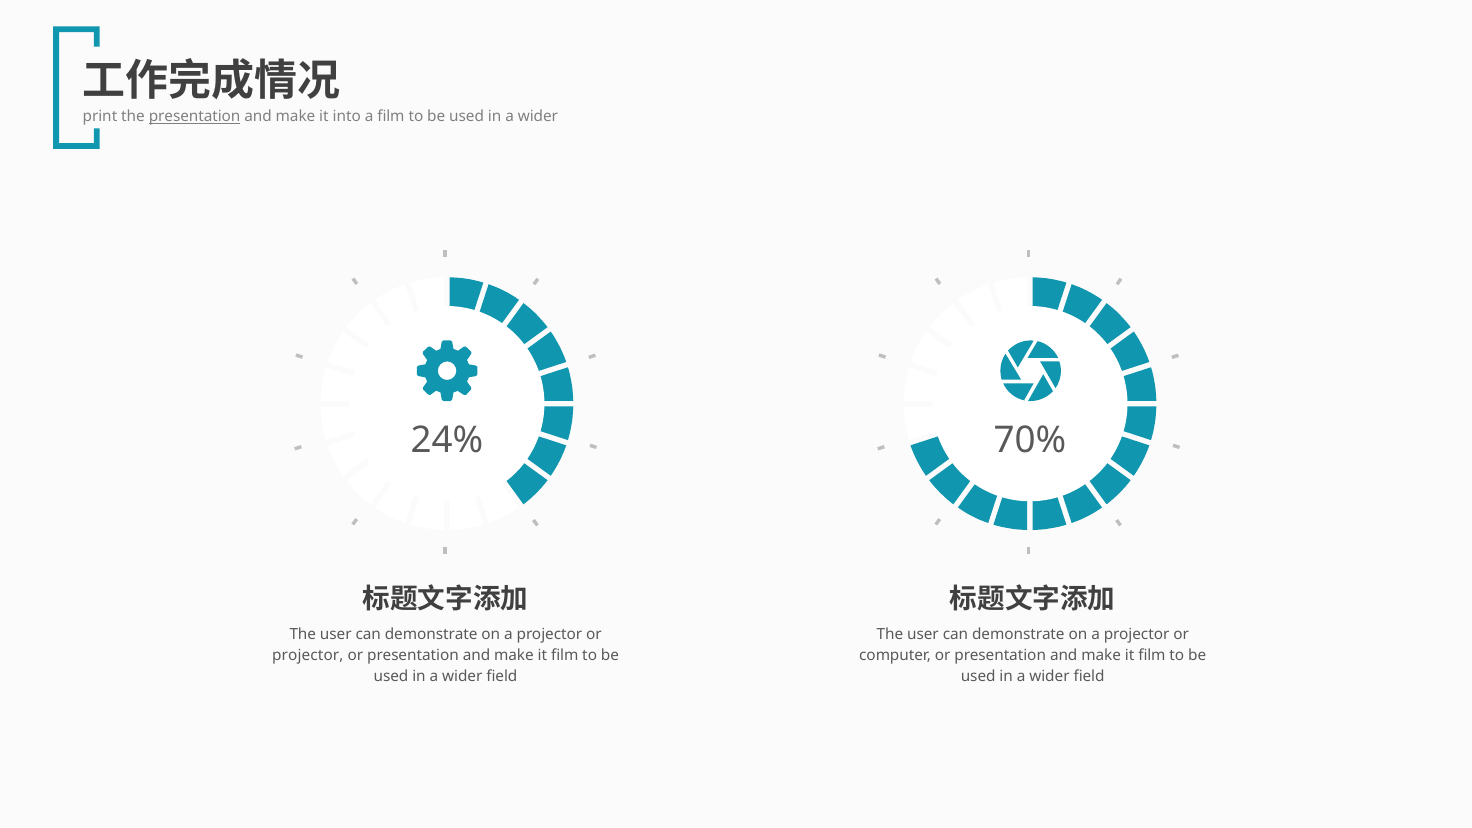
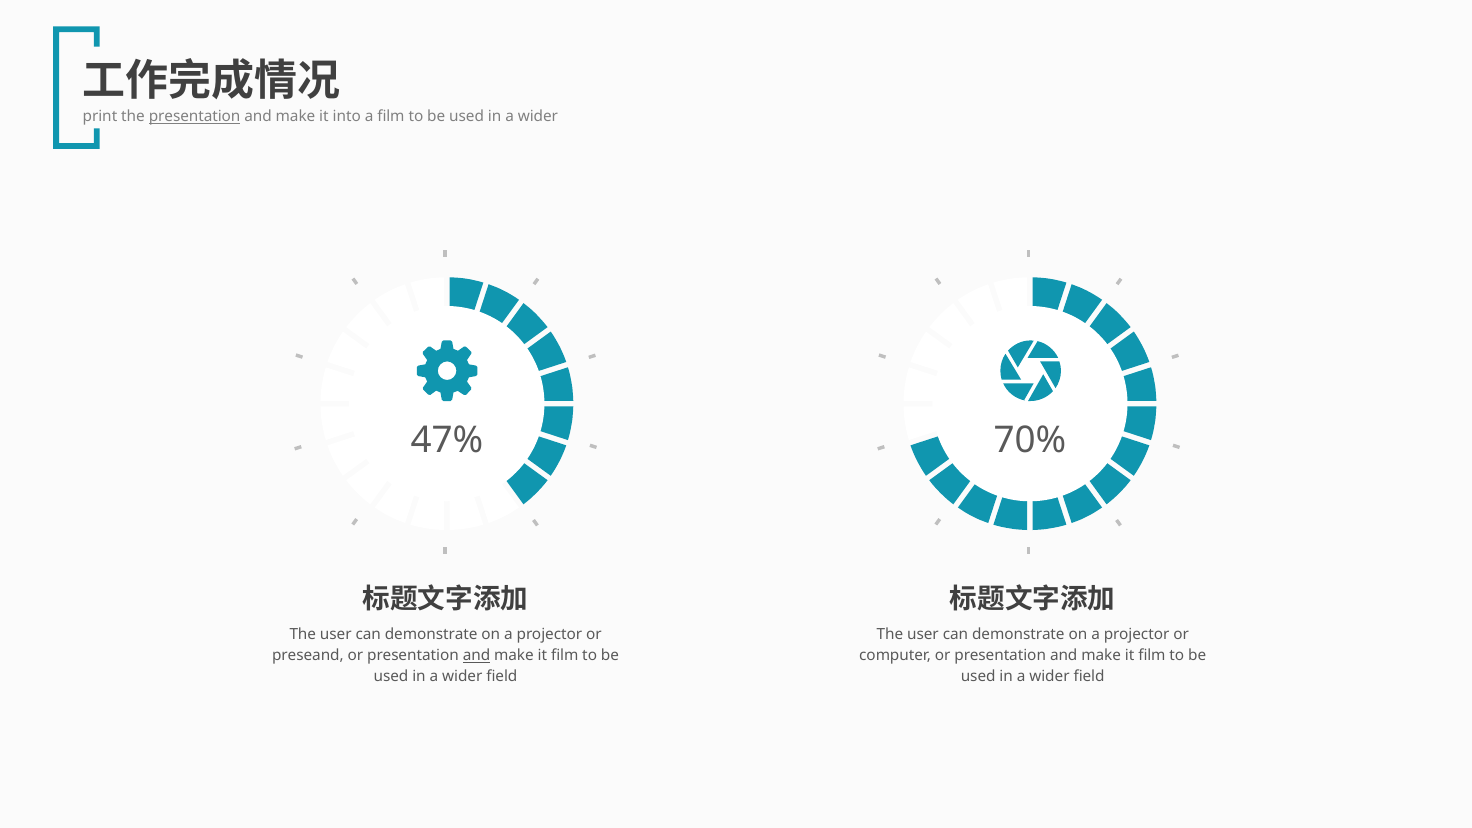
24%: 24% -> 47% (447, 441)
projector: projector -> preseand (308, 655)
and underline: none -> present (477, 655)
